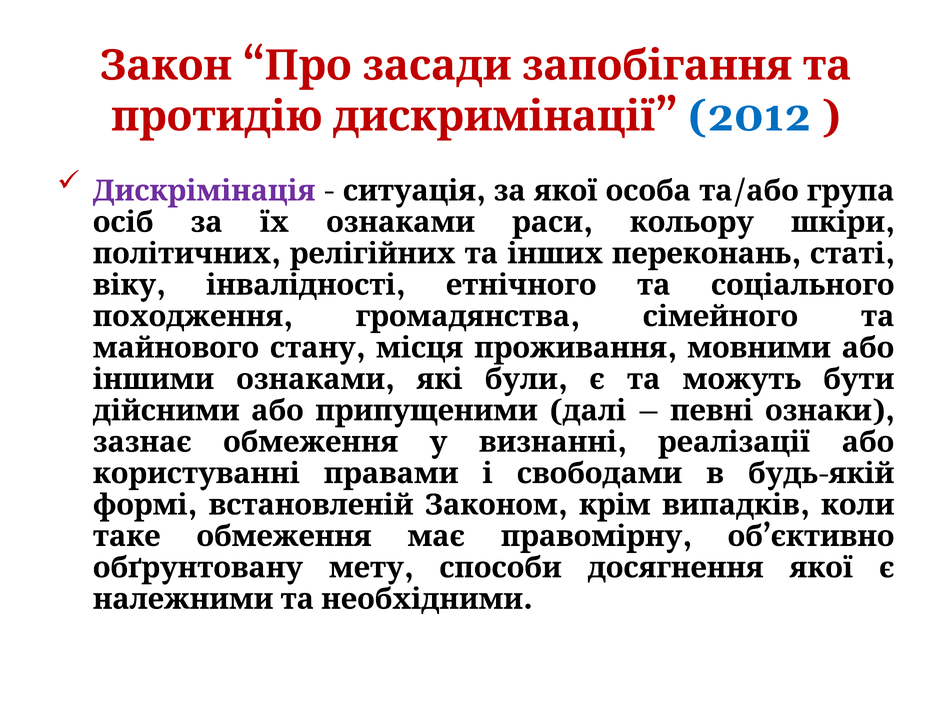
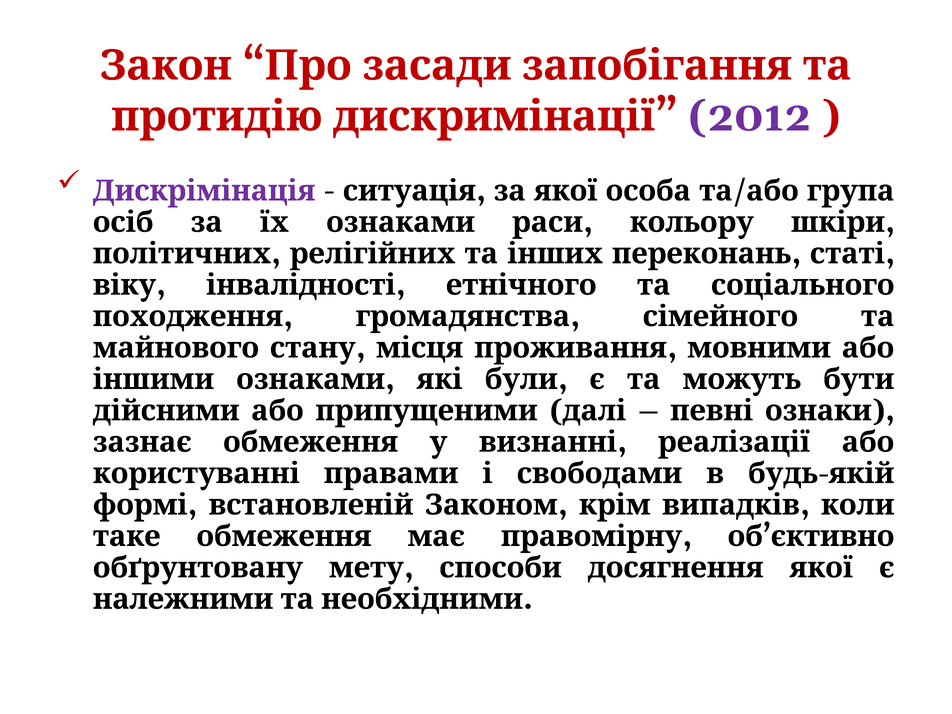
2012 colour: blue -> purple (750, 116)
